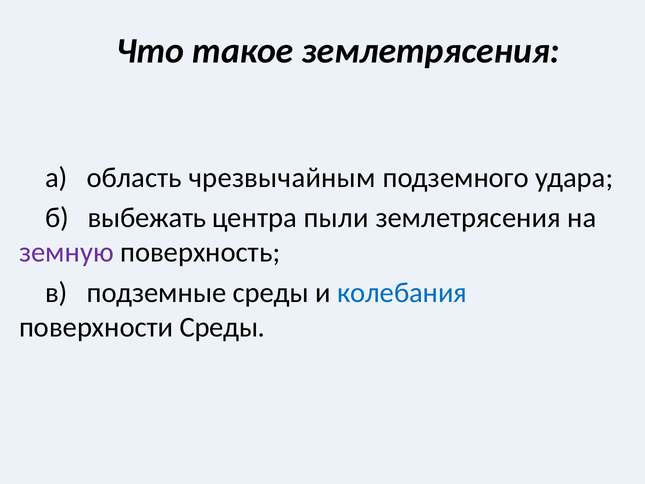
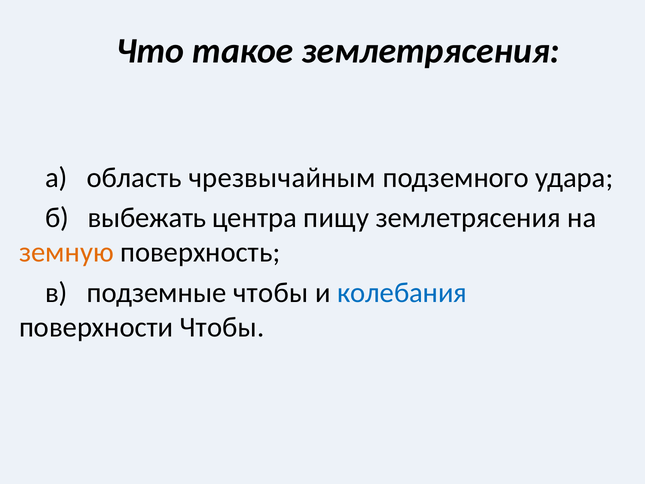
пыли: пыли -> пищу (336, 218)
земную colour: purple -> orange (66, 252)
подземные среды: среды -> чтобы (271, 292)
поверхности Среды: Среды -> Чтобы (222, 327)
